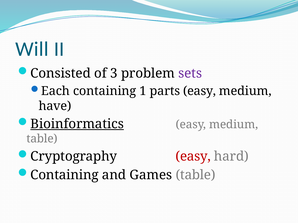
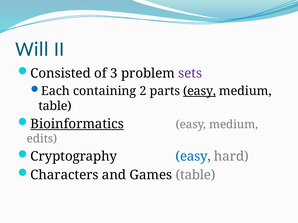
1: 1 -> 2 (143, 91)
easy underline: none -> present (200, 91)
have: have -> table (55, 106)
table: table -> edits (42, 139)
easy colour: red -> blue (193, 157)
Containing: Containing -> Characters (64, 175)
